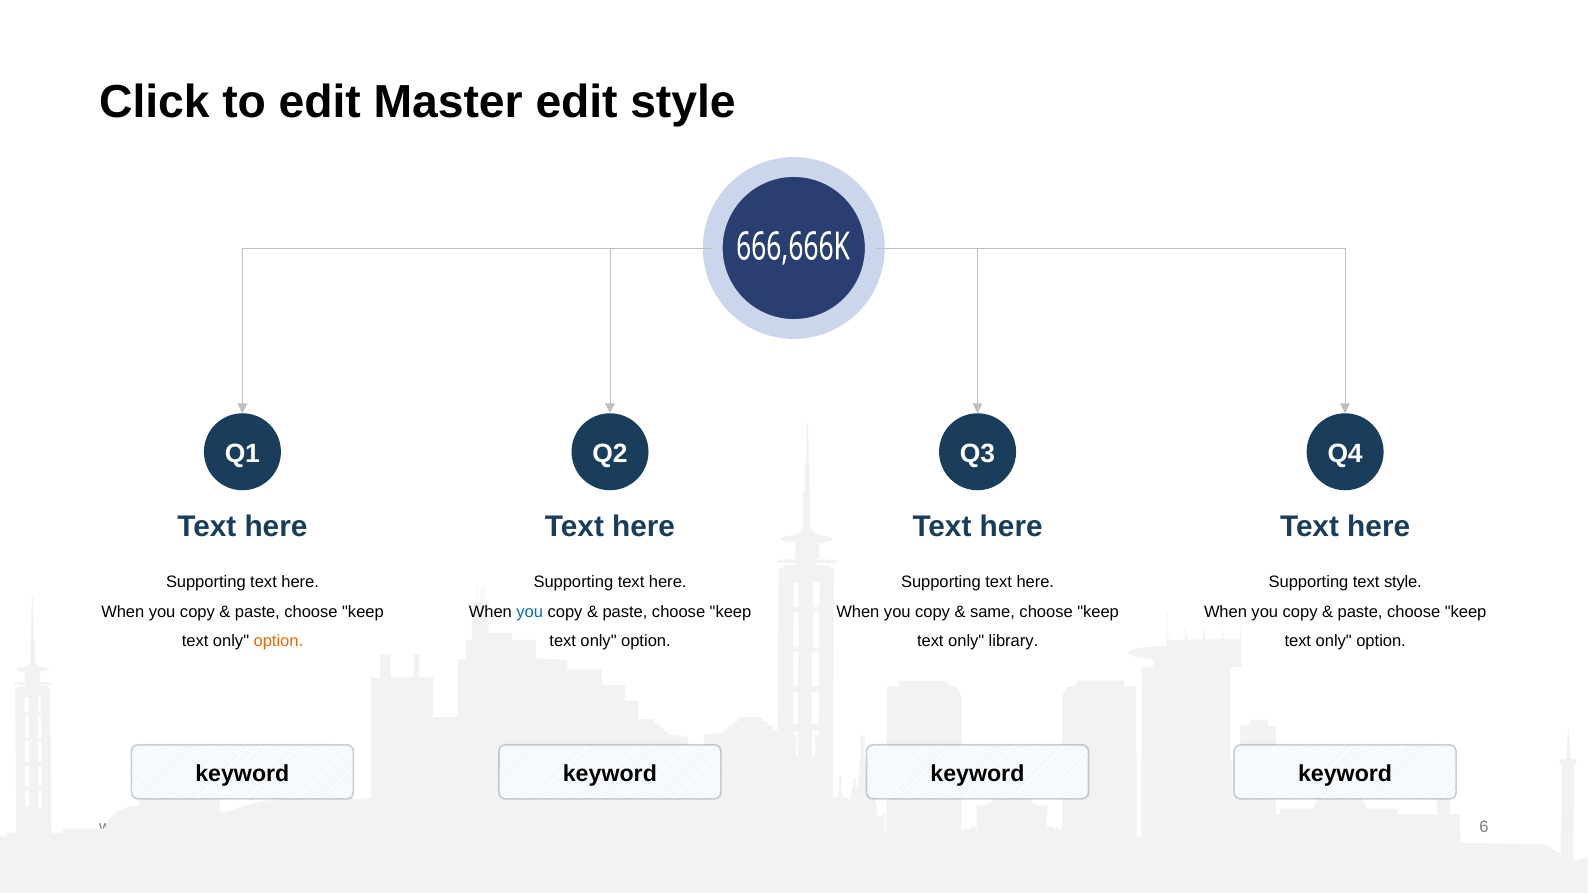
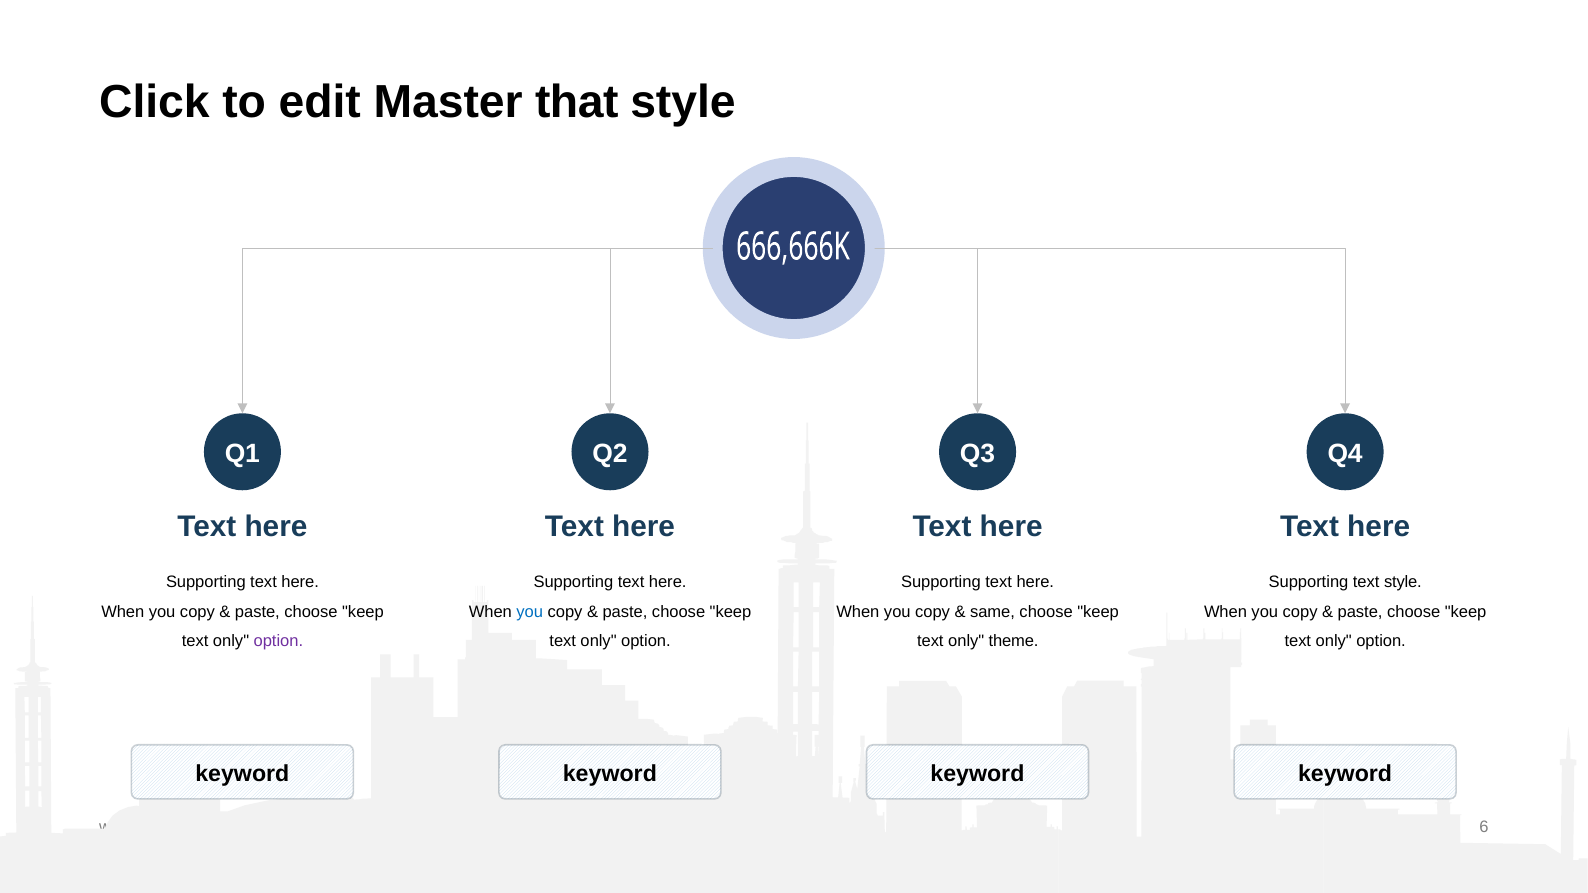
Master edit: edit -> that (577, 103)
option colour: orange -> purple (278, 642)
library: library -> theme (1014, 642)
